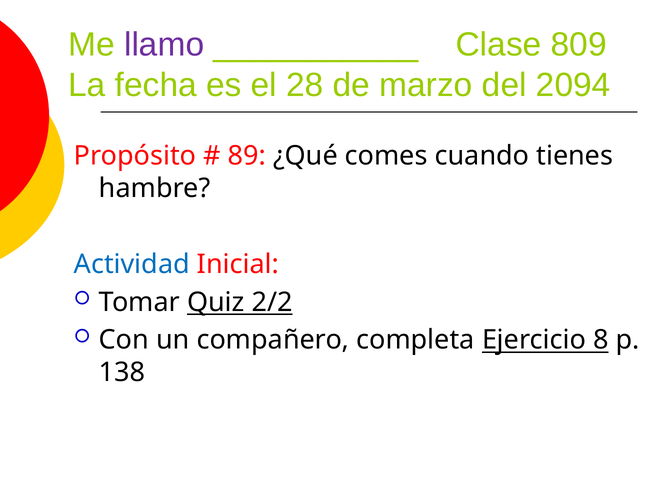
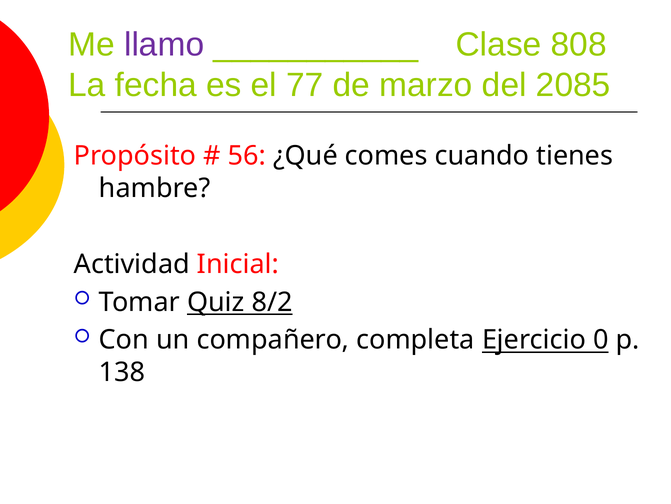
809: 809 -> 808 (579, 45)
28: 28 -> 77 (305, 85)
2094: 2094 -> 2085 (573, 85)
89: 89 -> 56 (247, 156)
Actividad colour: blue -> black (132, 264)
2/2: 2/2 -> 8/2 (272, 302)
8: 8 -> 0 (601, 340)
